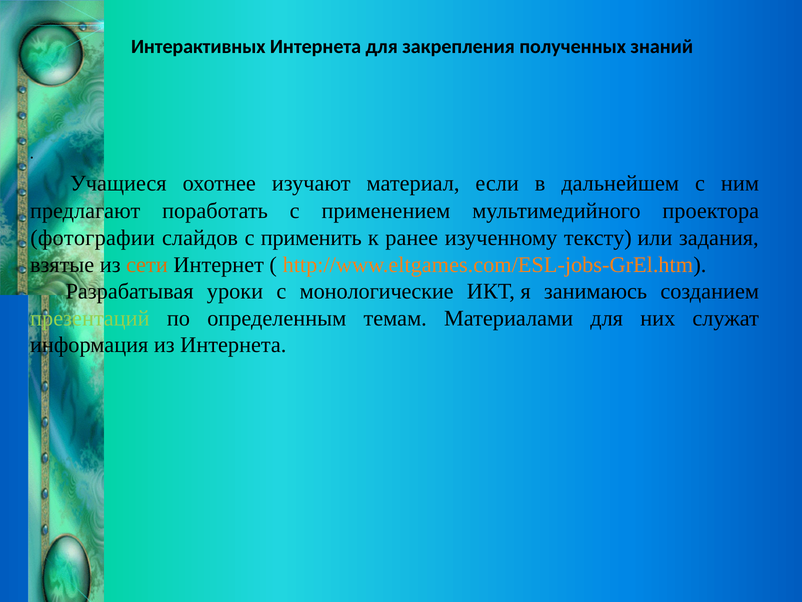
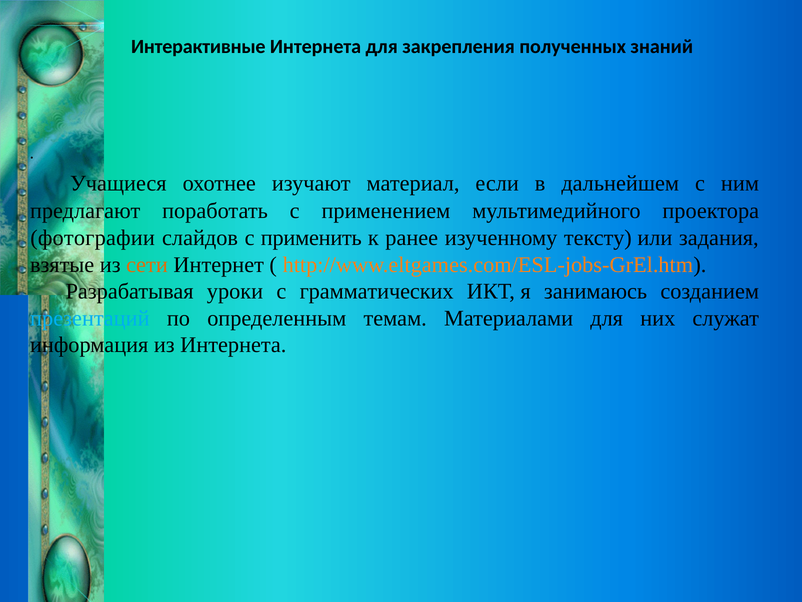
Интерактивных: Интерактивных -> Интерактивные (198, 47)
монологические: монологические -> грамматических (377, 291)
презентаций colour: light green -> light blue (90, 318)
